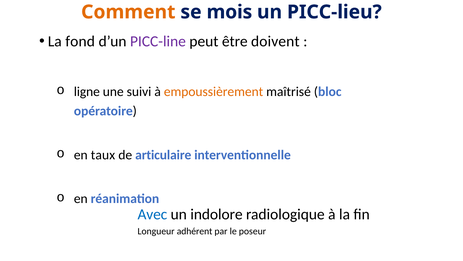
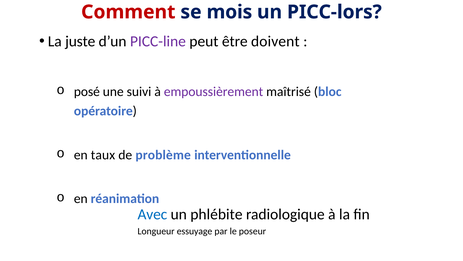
Comment colour: orange -> red (128, 12)
PICC-lieu: PICC-lieu -> PICC-lors (334, 12)
fond: fond -> juste (80, 41)
ligne: ligne -> posé (87, 91)
empoussièrement colour: orange -> purple (214, 91)
articulaire: articulaire -> problème (163, 155)
indolore: indolore -> phlébite (216, 214)
adhérent: adhérent -> essuyage (195, 231)
